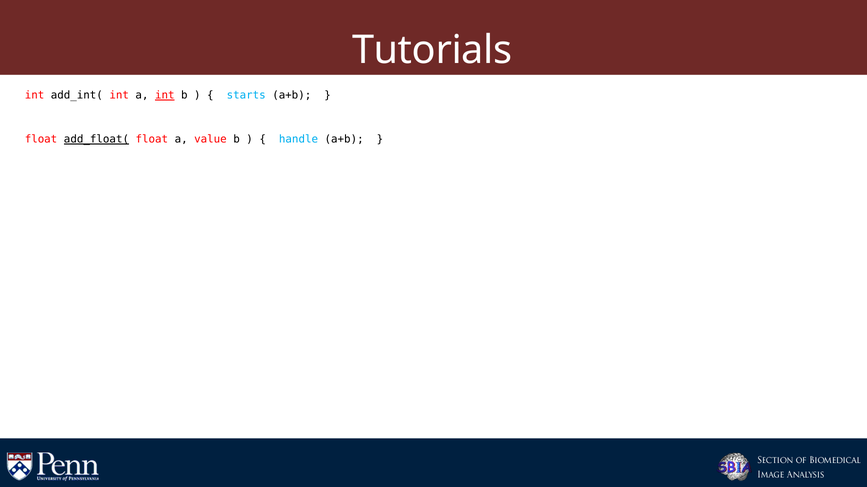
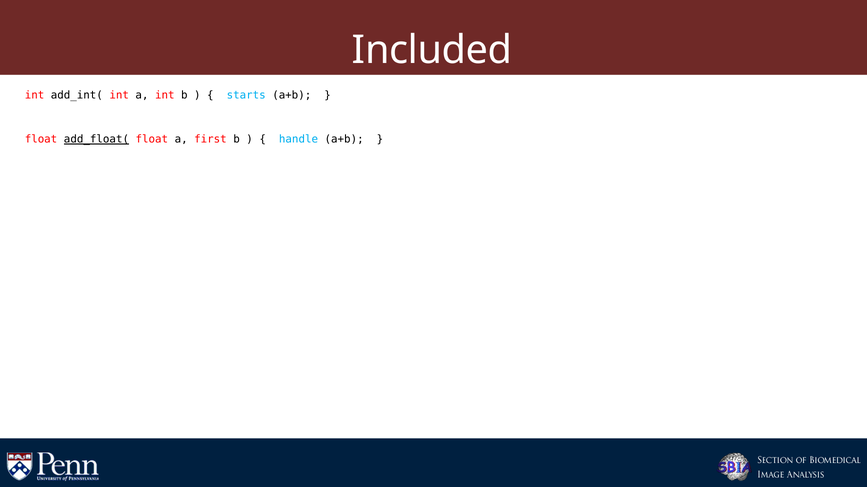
Tutorials: Tutorials -> Included (432, 50)
int underline: present -> none (165, 95)
value: value -> first (210, 140)
